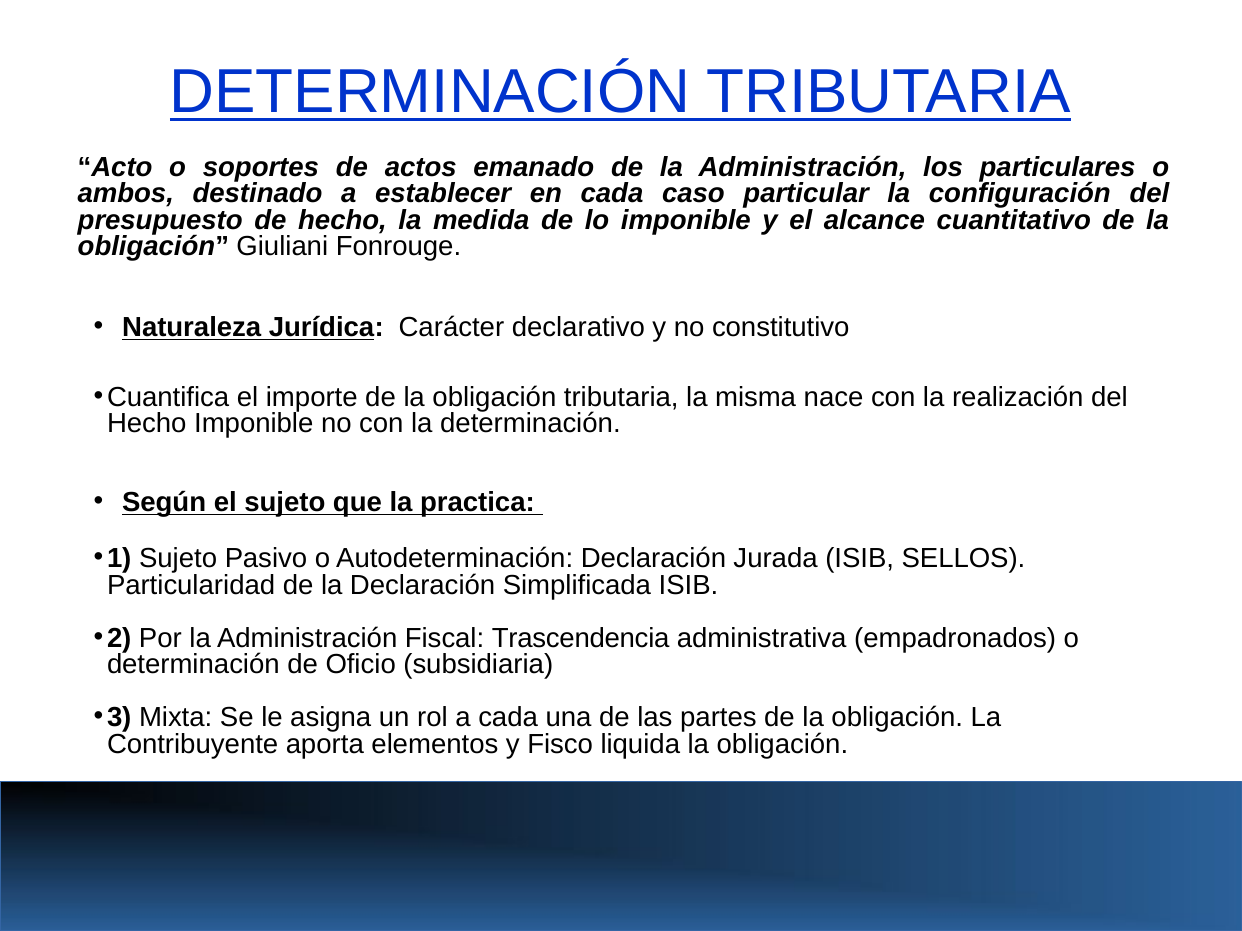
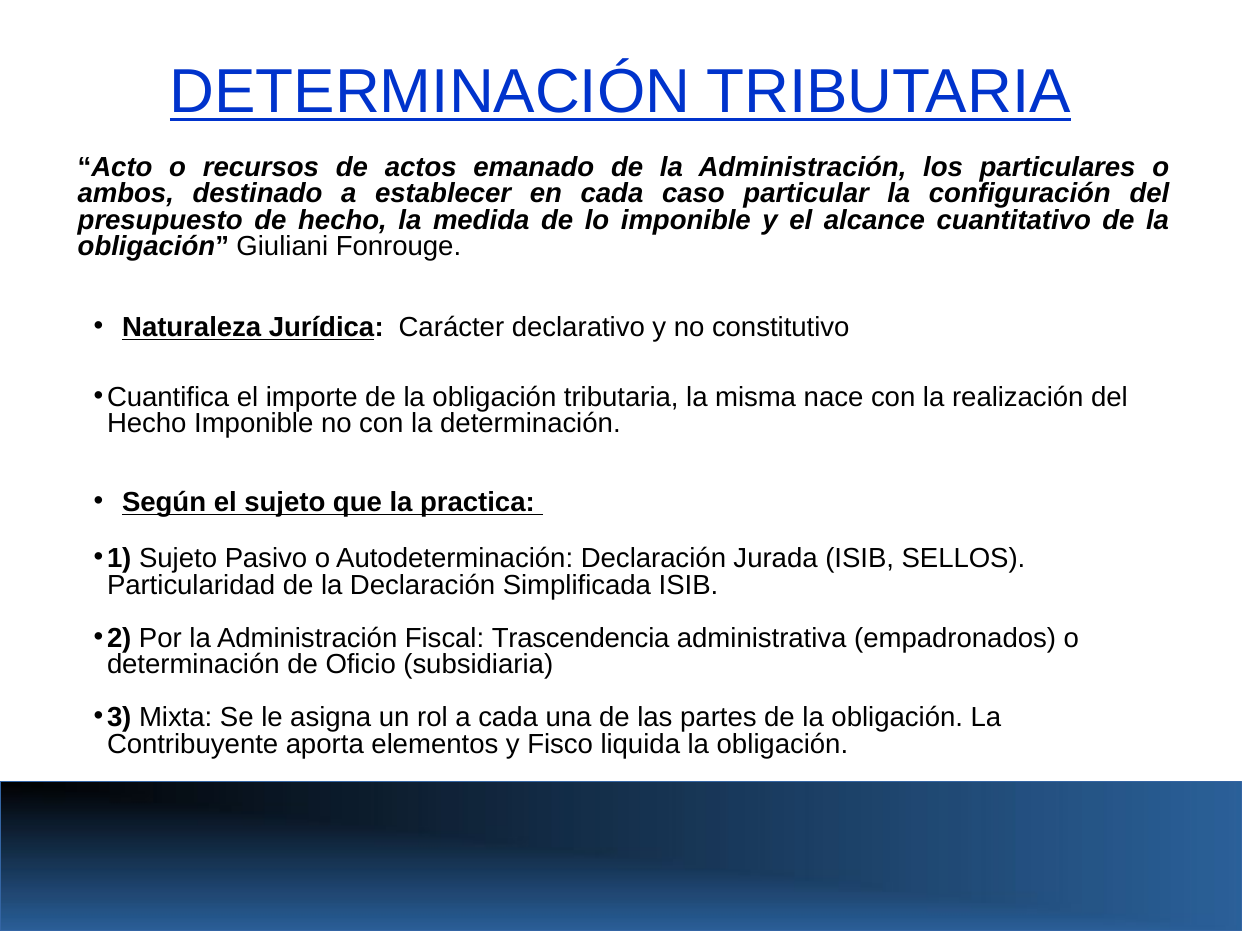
soportes: soportes -> recursos (261, 167)
